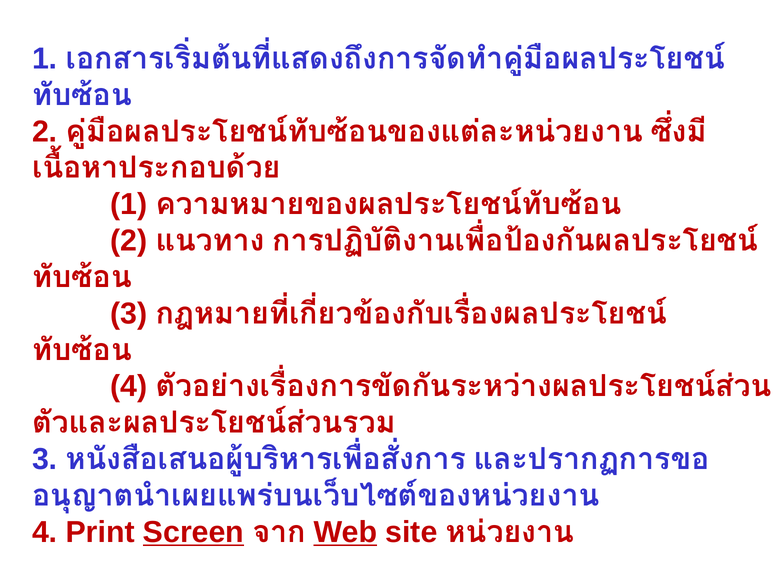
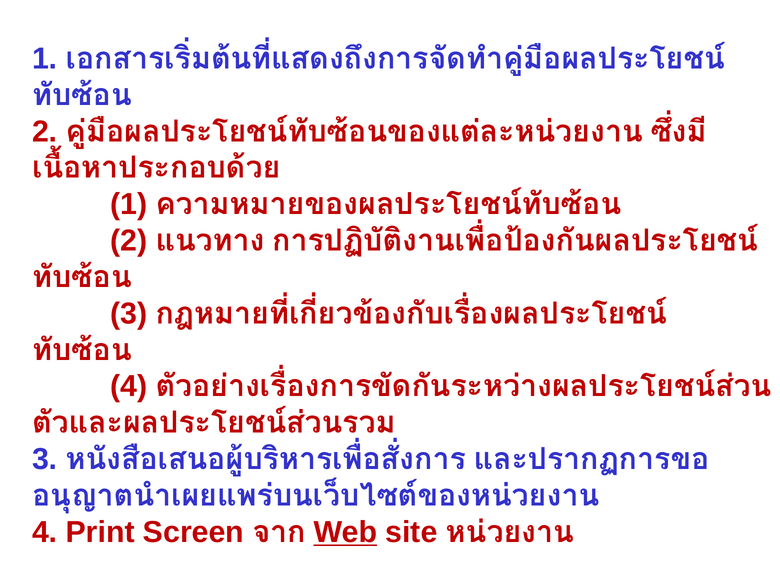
Screen underline: present -> none (193, 532)
